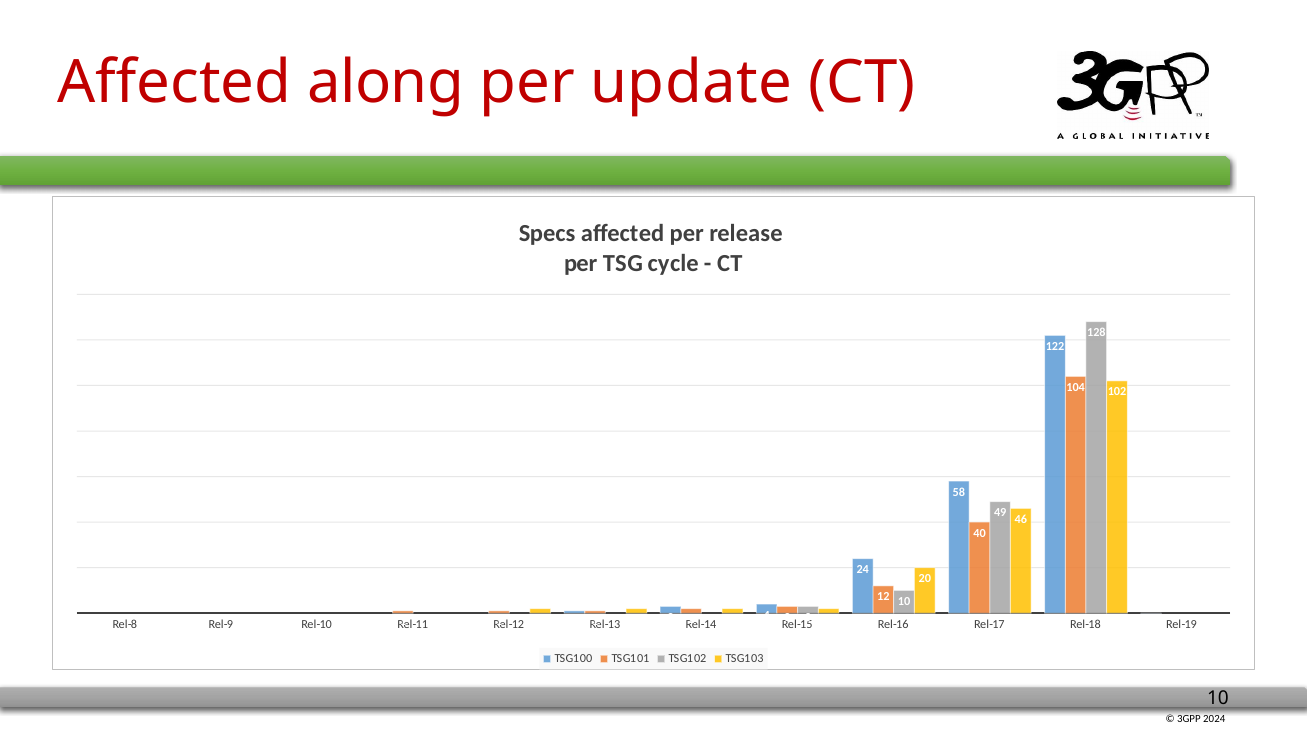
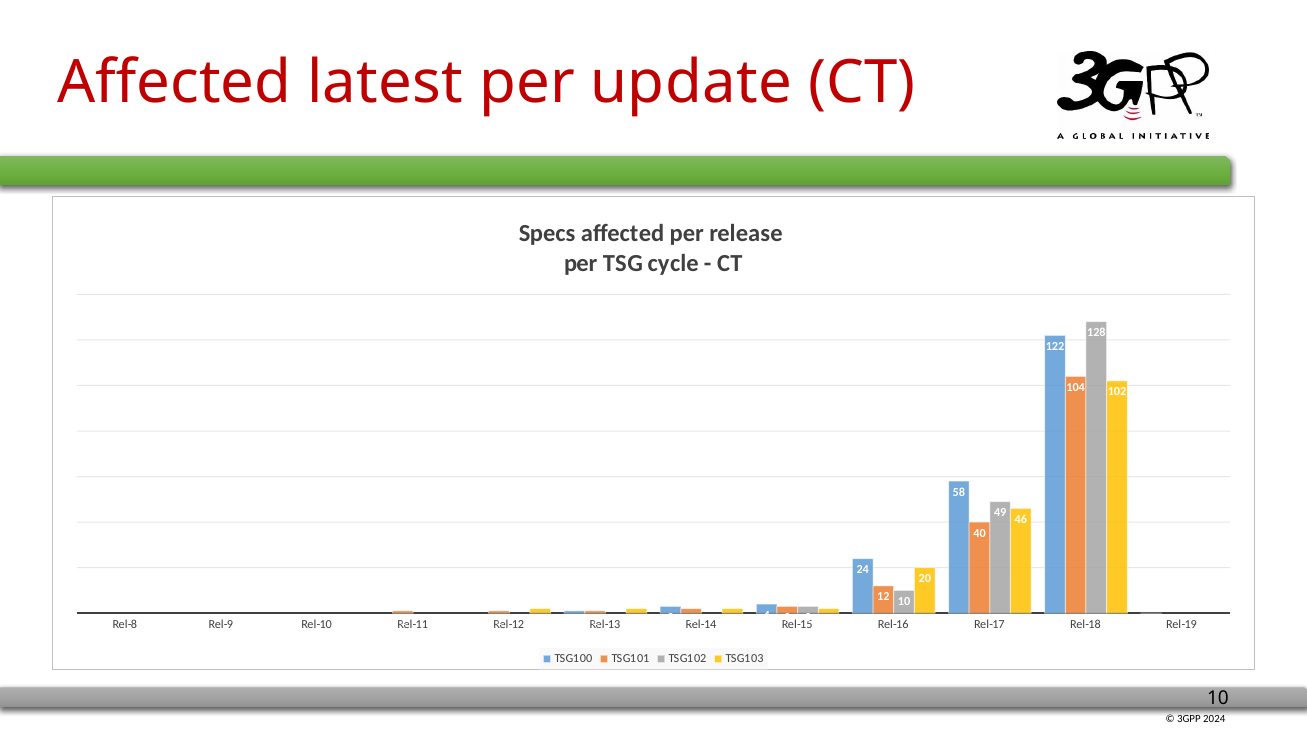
along: along -> latest (385, 83)
